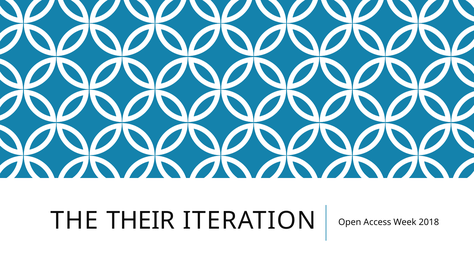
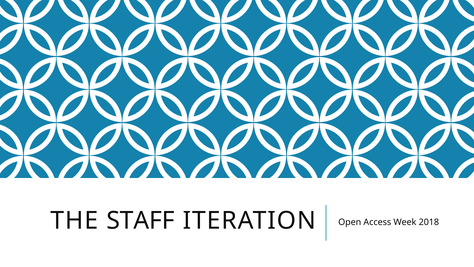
THEIR: THEIR -> STAFF (141, 220)
